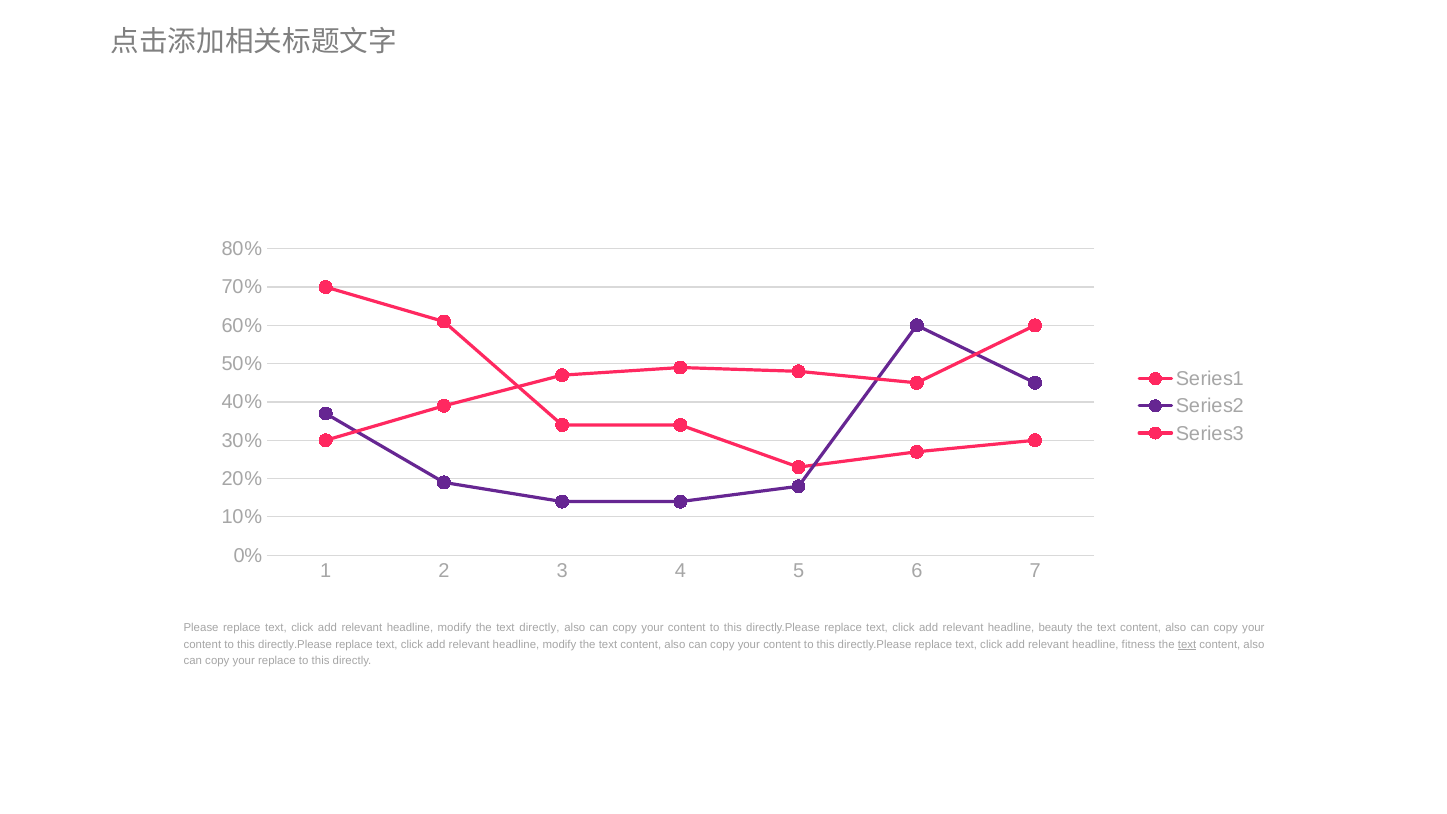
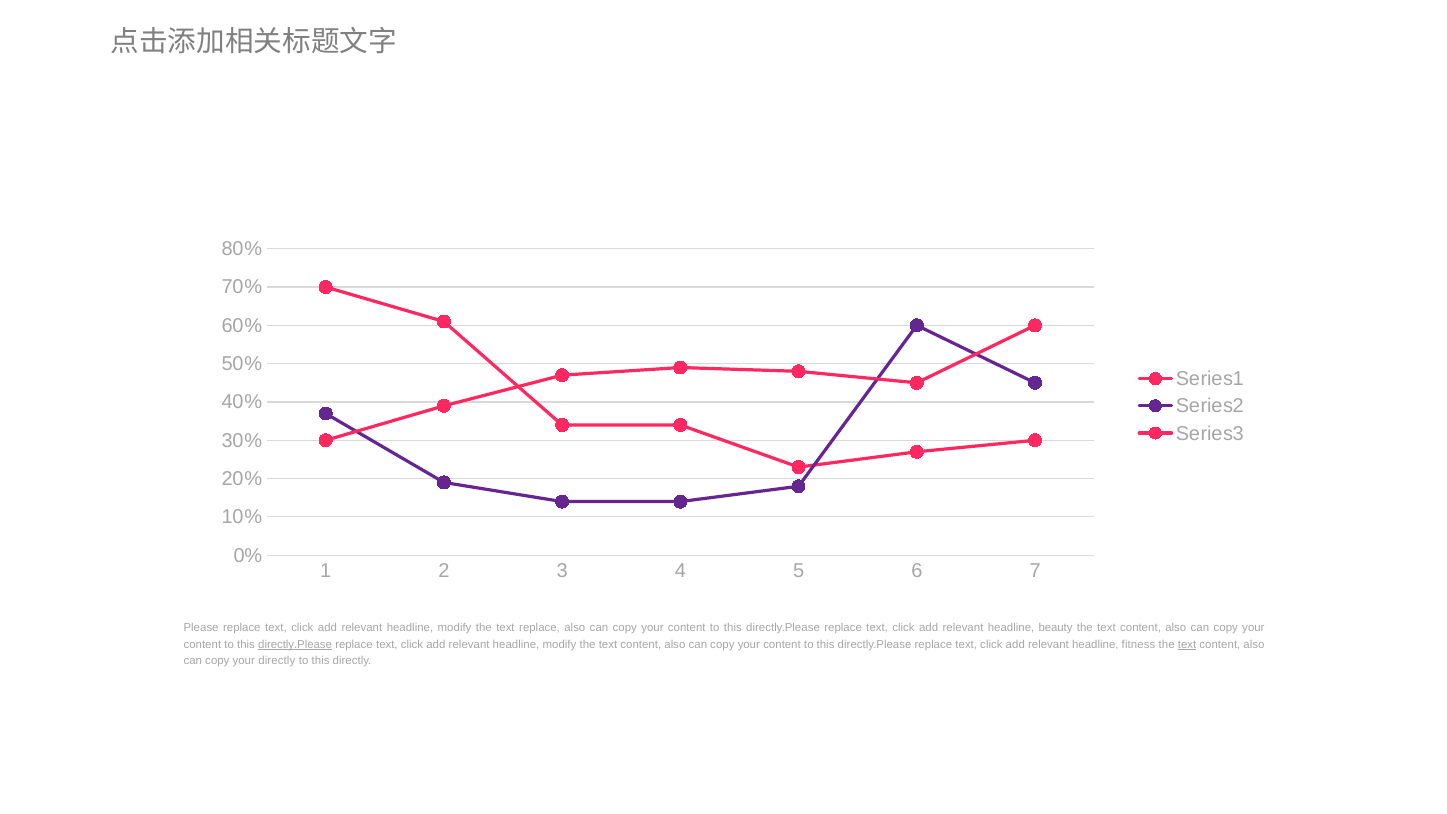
text directly: directly -> replace (540, 628)
directly.Please underline: none -> present (295, 644)
your replace: replace -> directly (277, 661)
